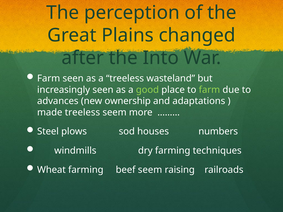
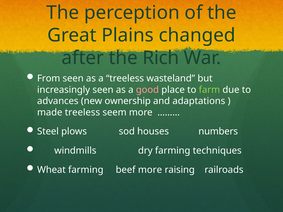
Into: Into -> Rich (161, 58)
Farm: Farm -> From (49, 78)
good colour: light green -> pink (147, 90)
beef seem: seem -> more (150, 170)
